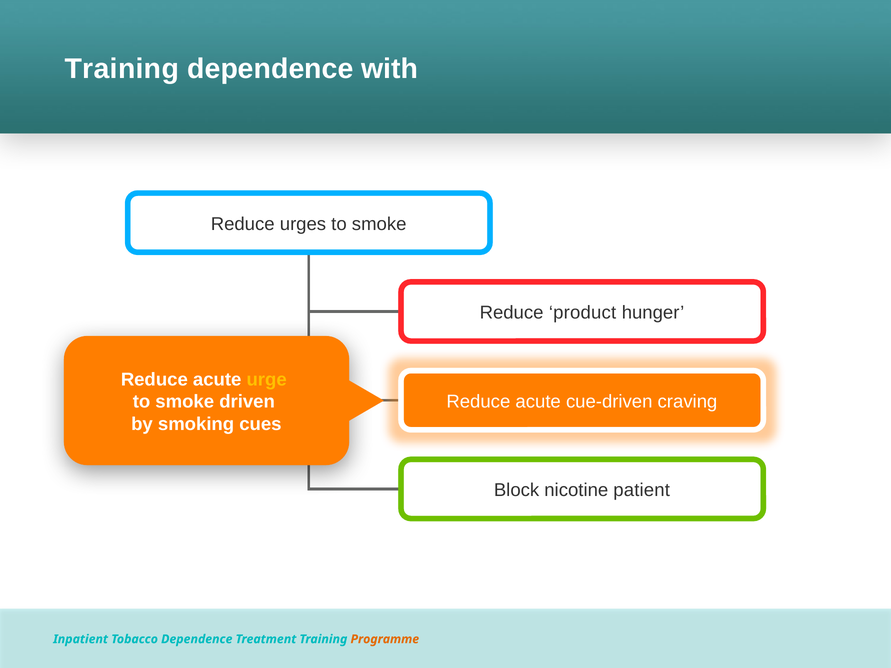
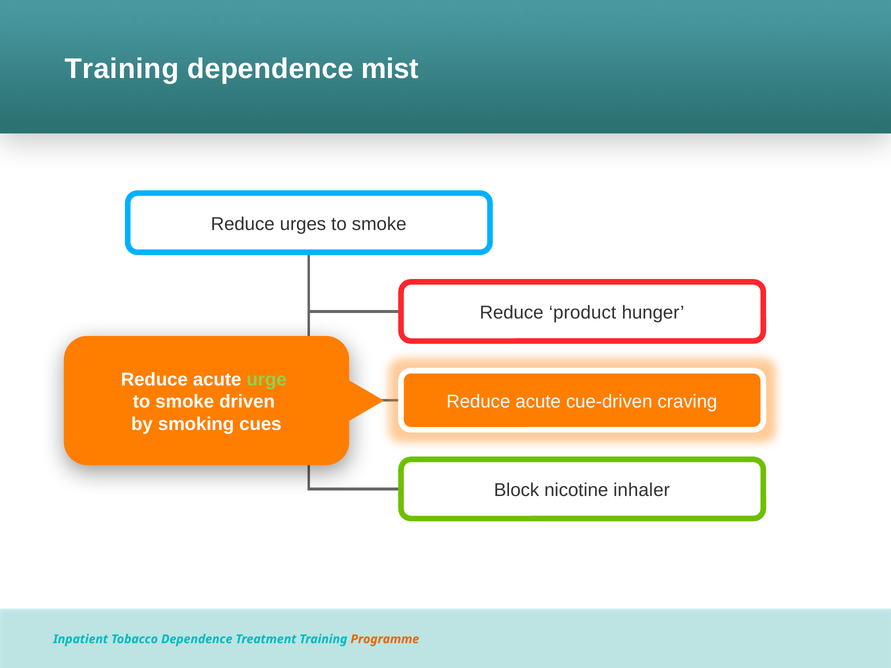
with: with -> mist (390, 69)
urge colour: yellow -> light green (267, 380)
patient: patient -> inhaler (642, 490)
